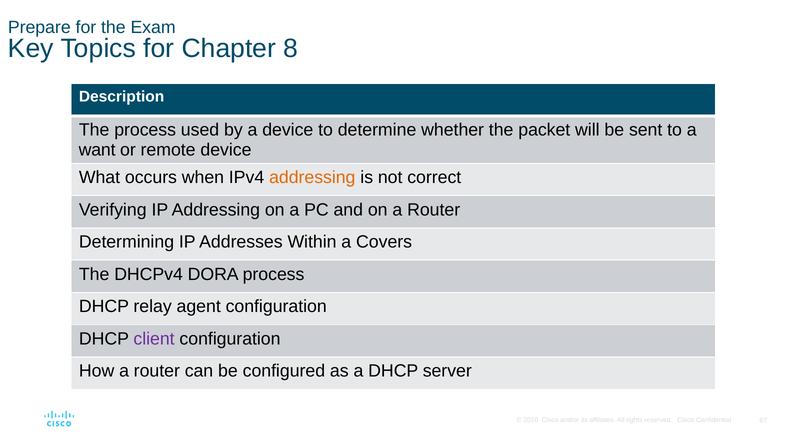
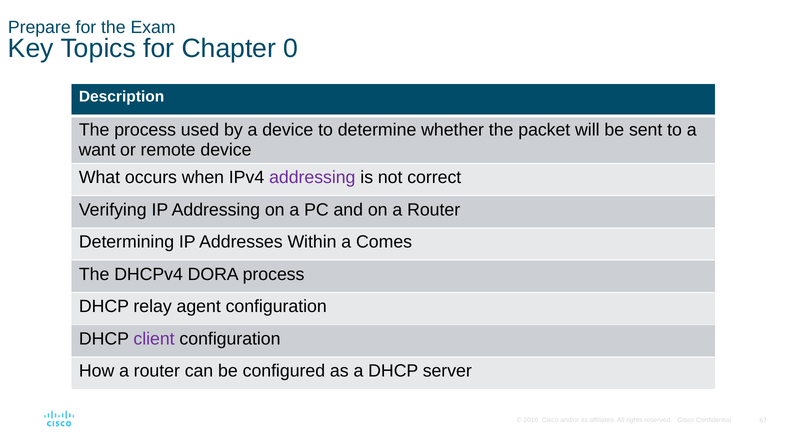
8: 8 -> 0 (291, 48)
addressing colour: orange -> purple (312, 178)
Covers: Covers -> Comes (384, 242)
